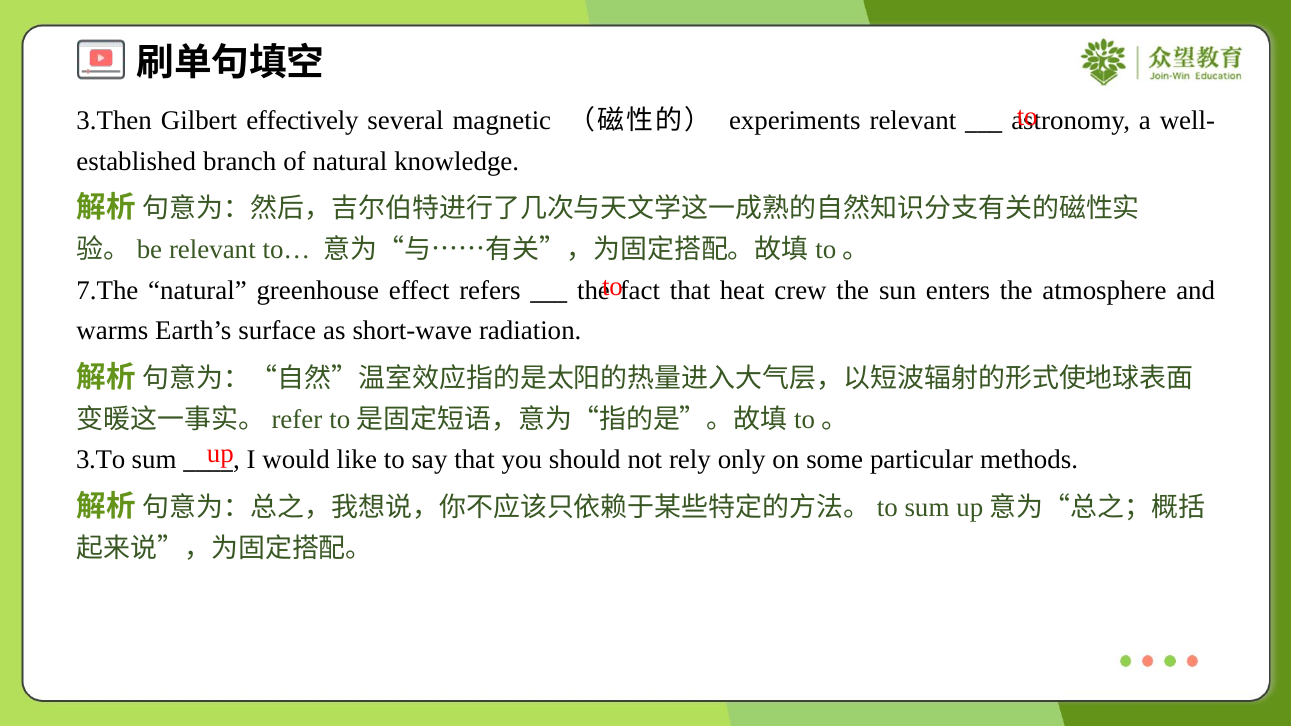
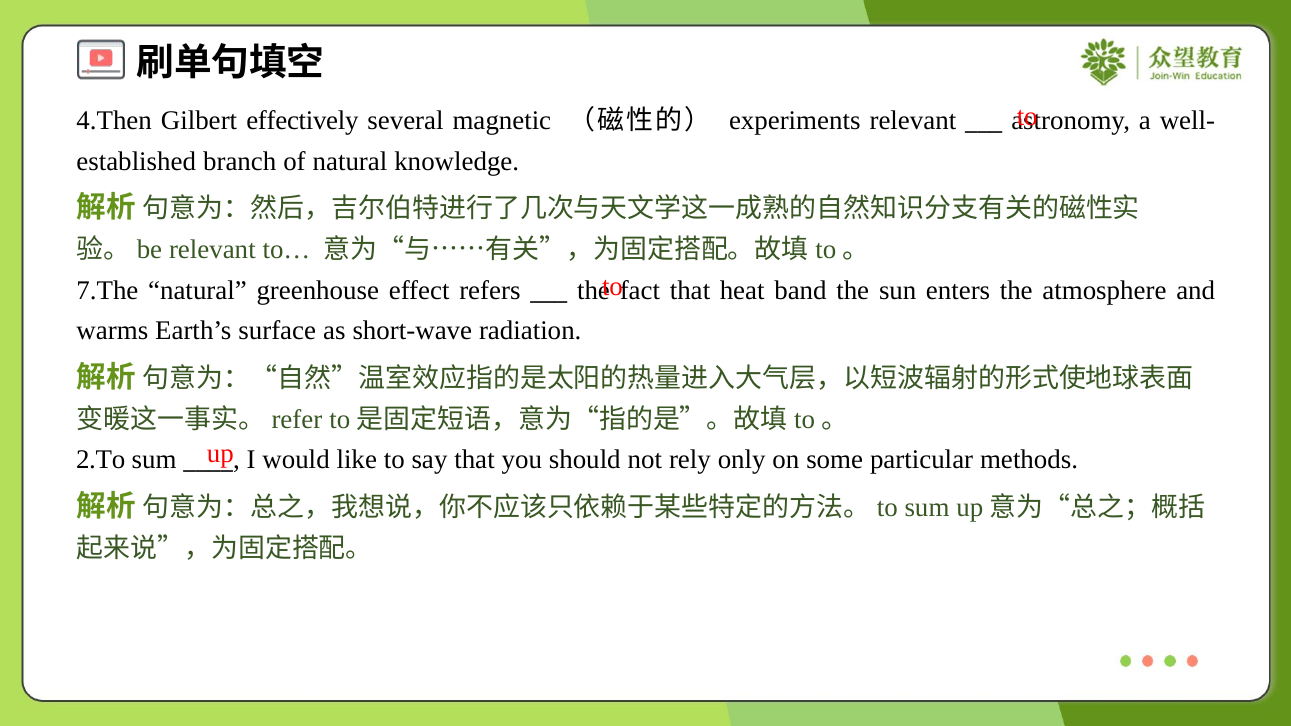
3.Then: 3.Then -> 4.Then (114, 121)
crew: crew -> band (801, 290)
3.To: 3.To -> 2.To (101, 459)
